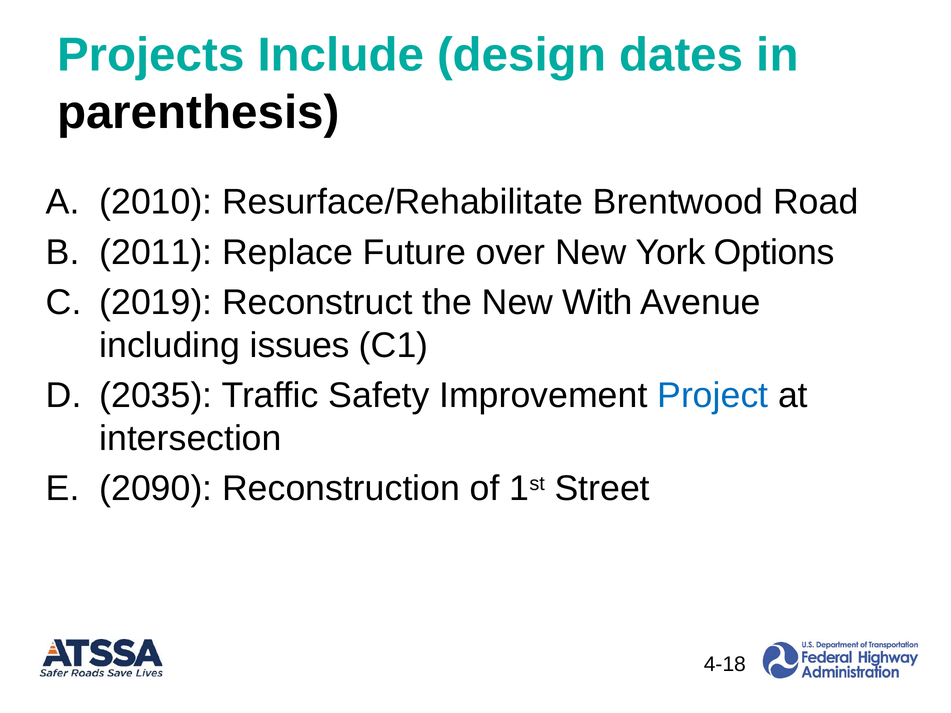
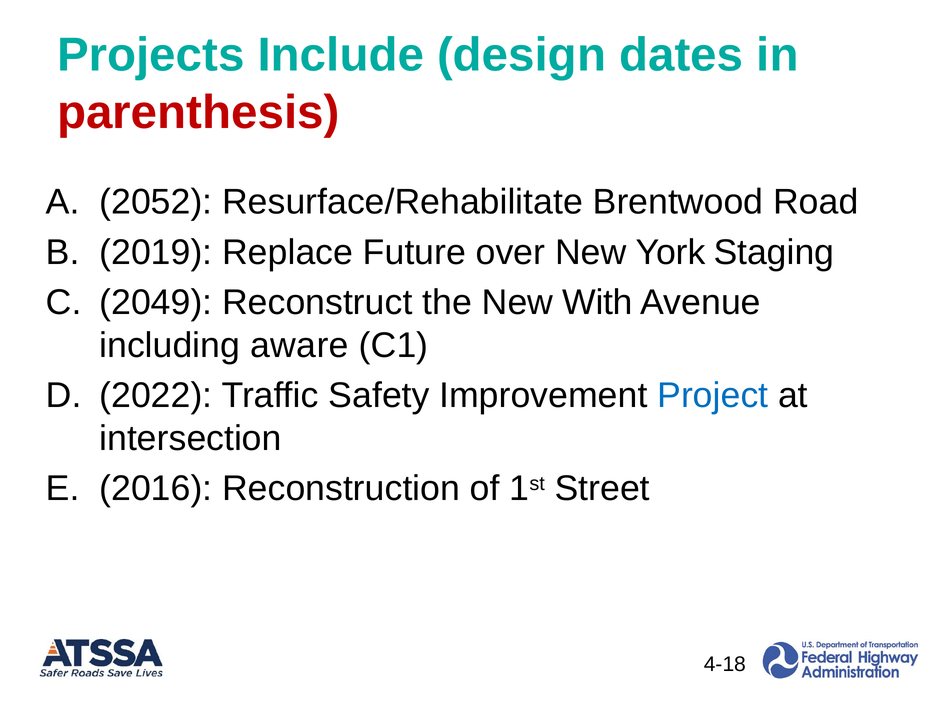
parenthesis colour: black -> red (198, 112)
2010: 2010 -> 2052 (156, 202)
2011: 2011 -> 2019 (156, 252)
Options: Options -> Staging (774, 252)
2019: 2019 -> 2049 (156, 303)
issues: issues -> aware (299, 346)
2035: 2035 -> 2022 (156, 396)
2090: 2090 -> 2016 (156, 489)
